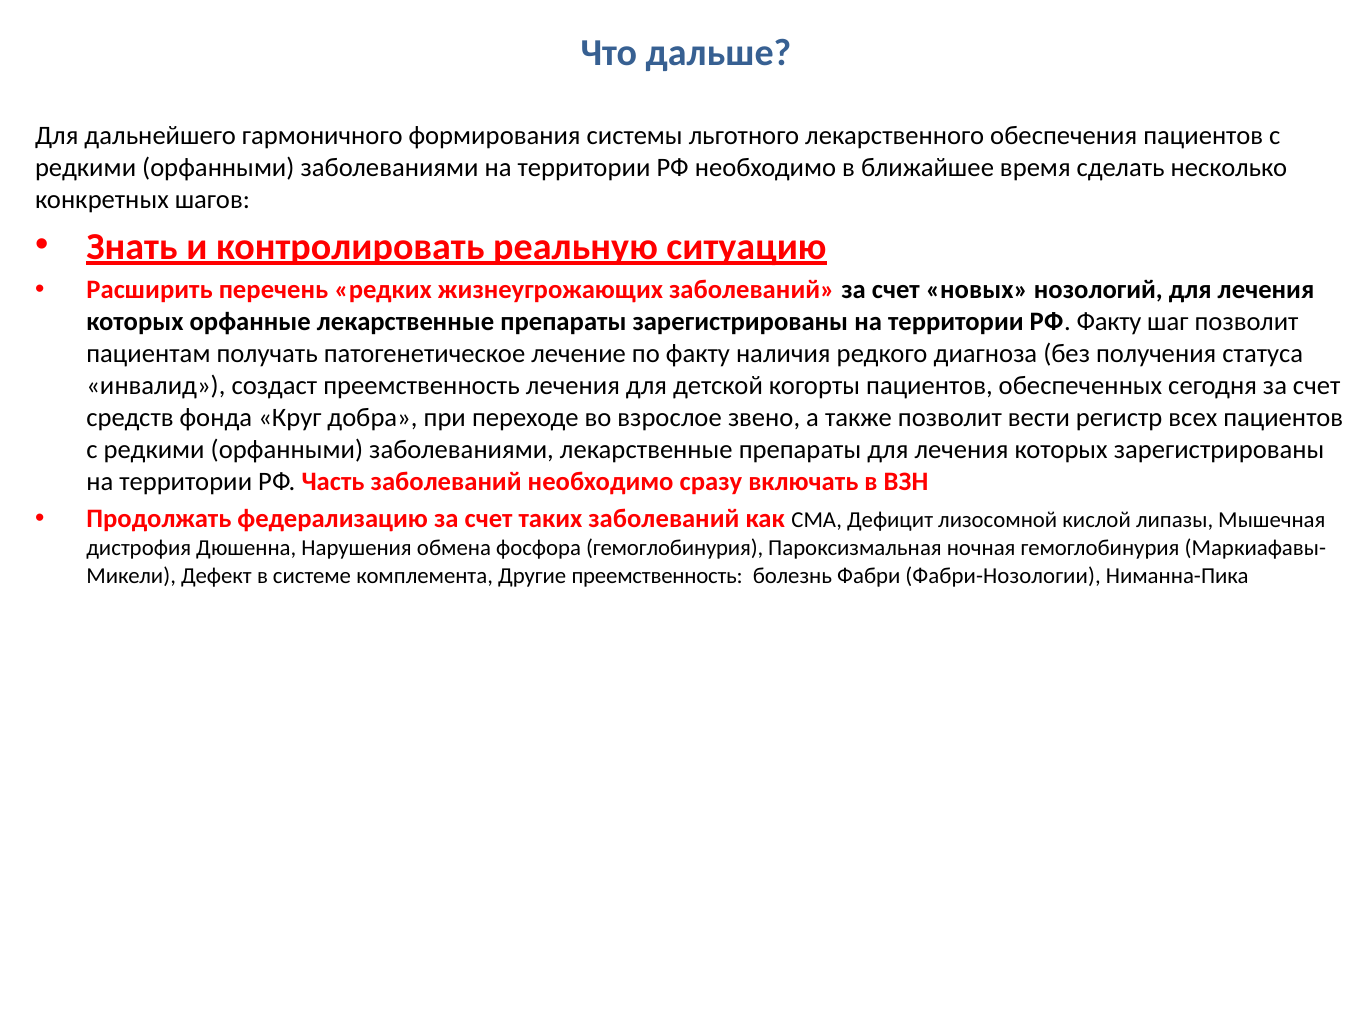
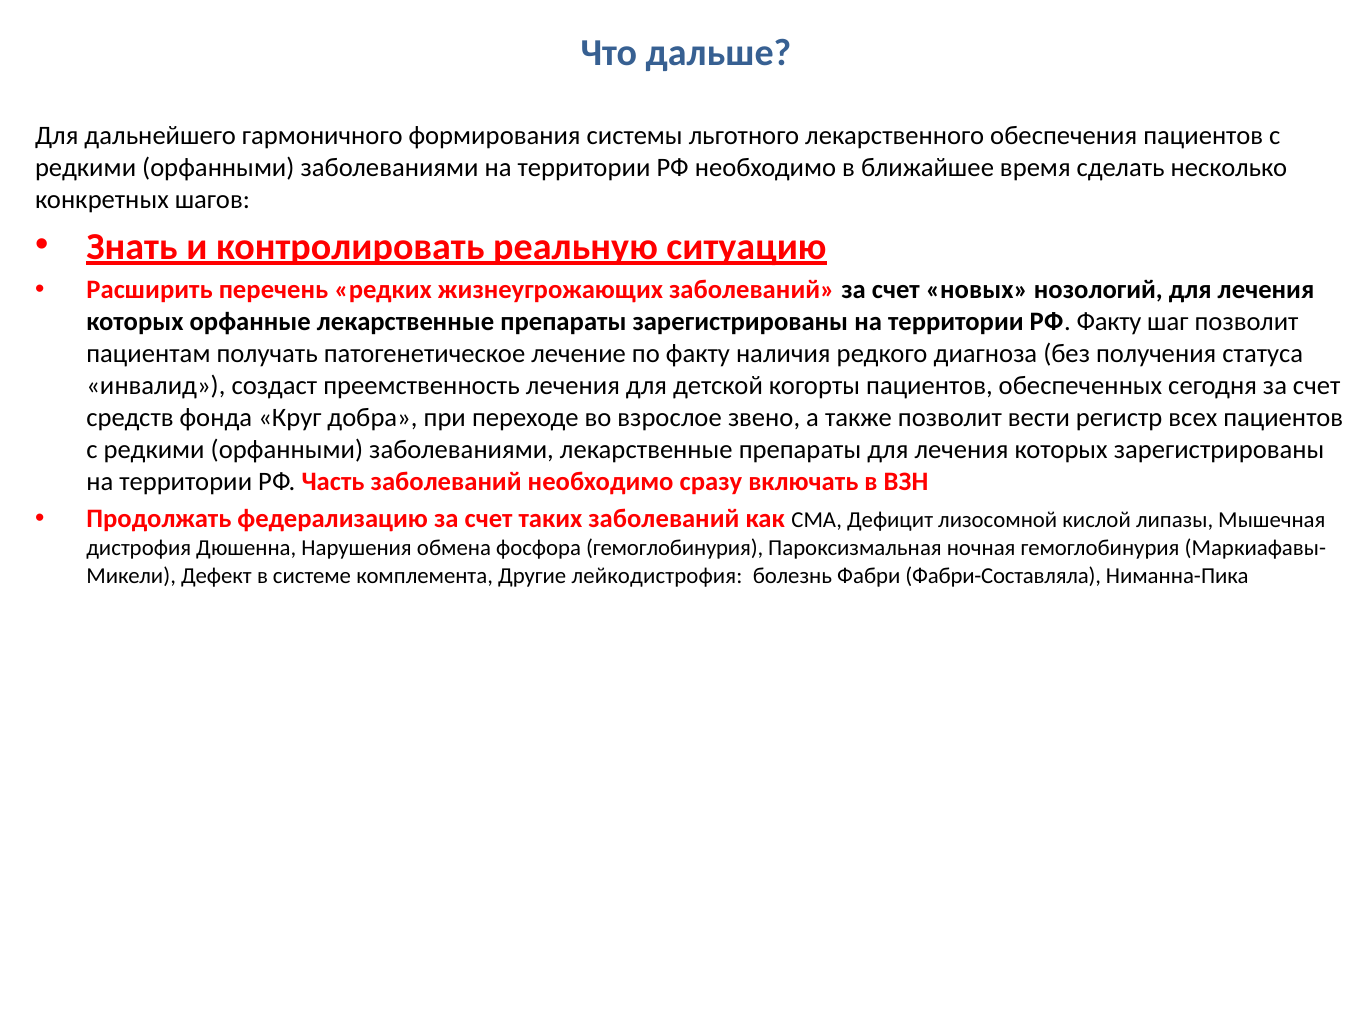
Другие преемственность: преемственность -> лейкодистрофия (657, 576)
Фабри-Нозологии: Фабри-Нозологии -> Фабри-Составляла (1003, 576)
